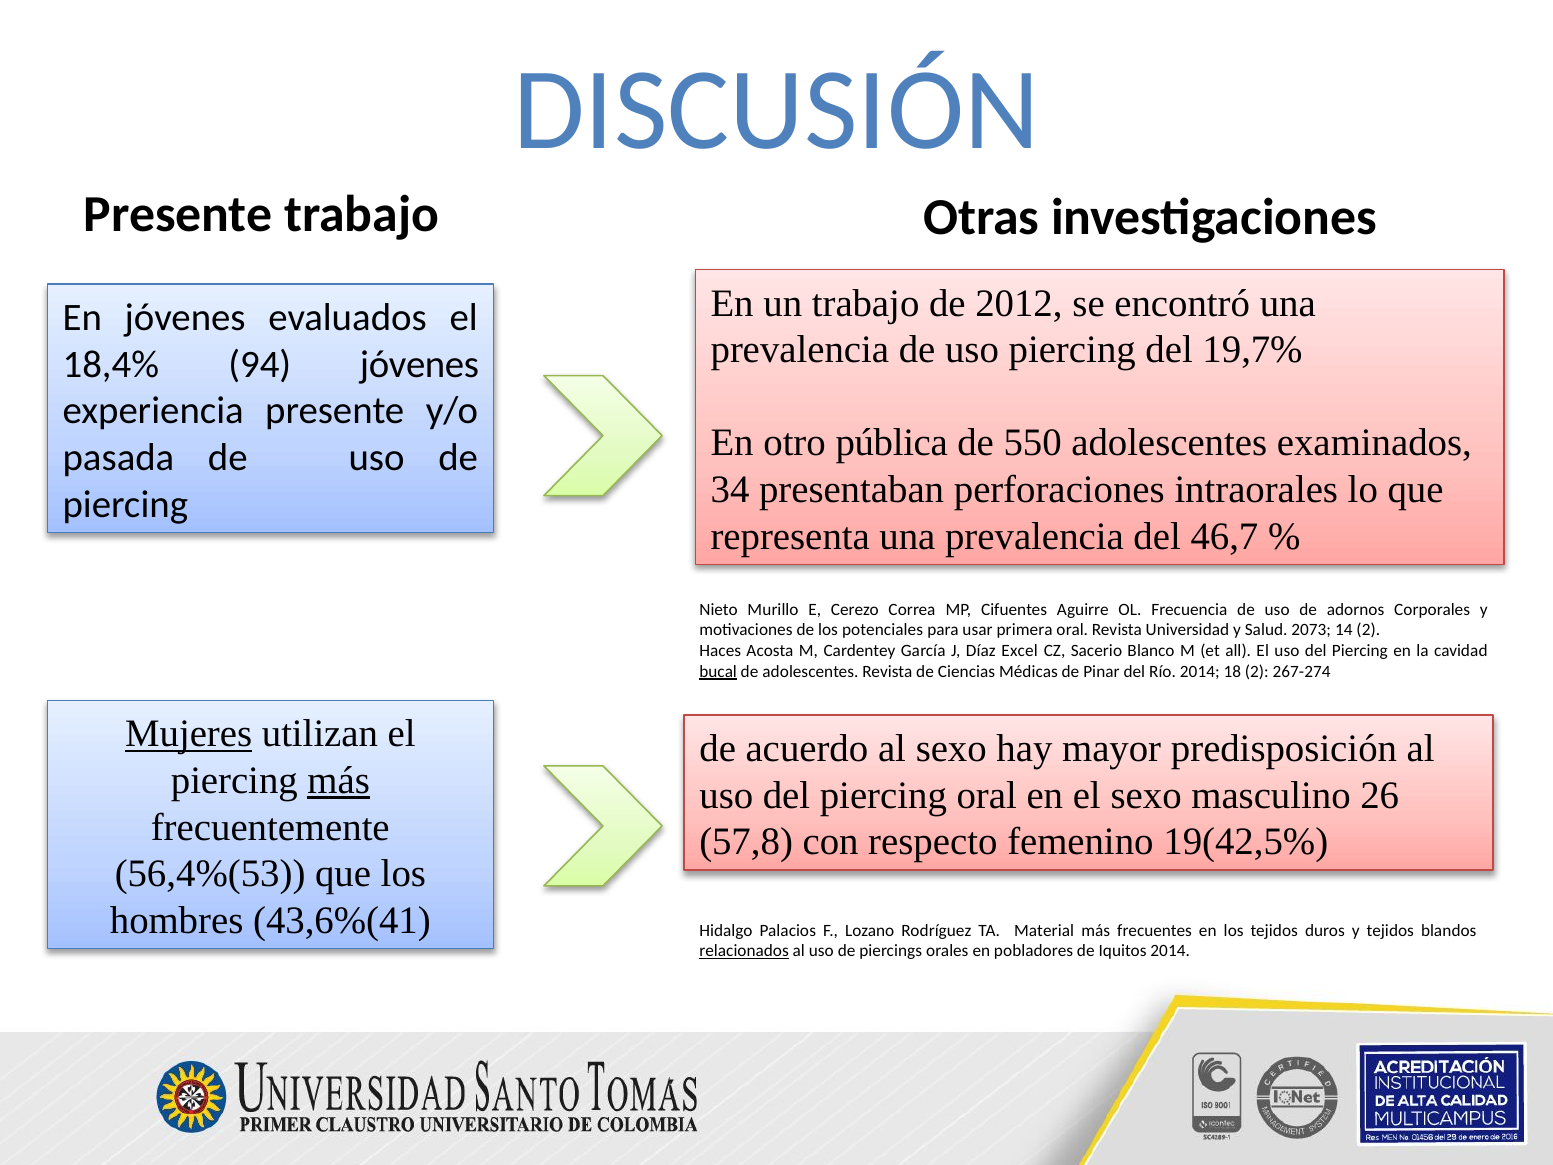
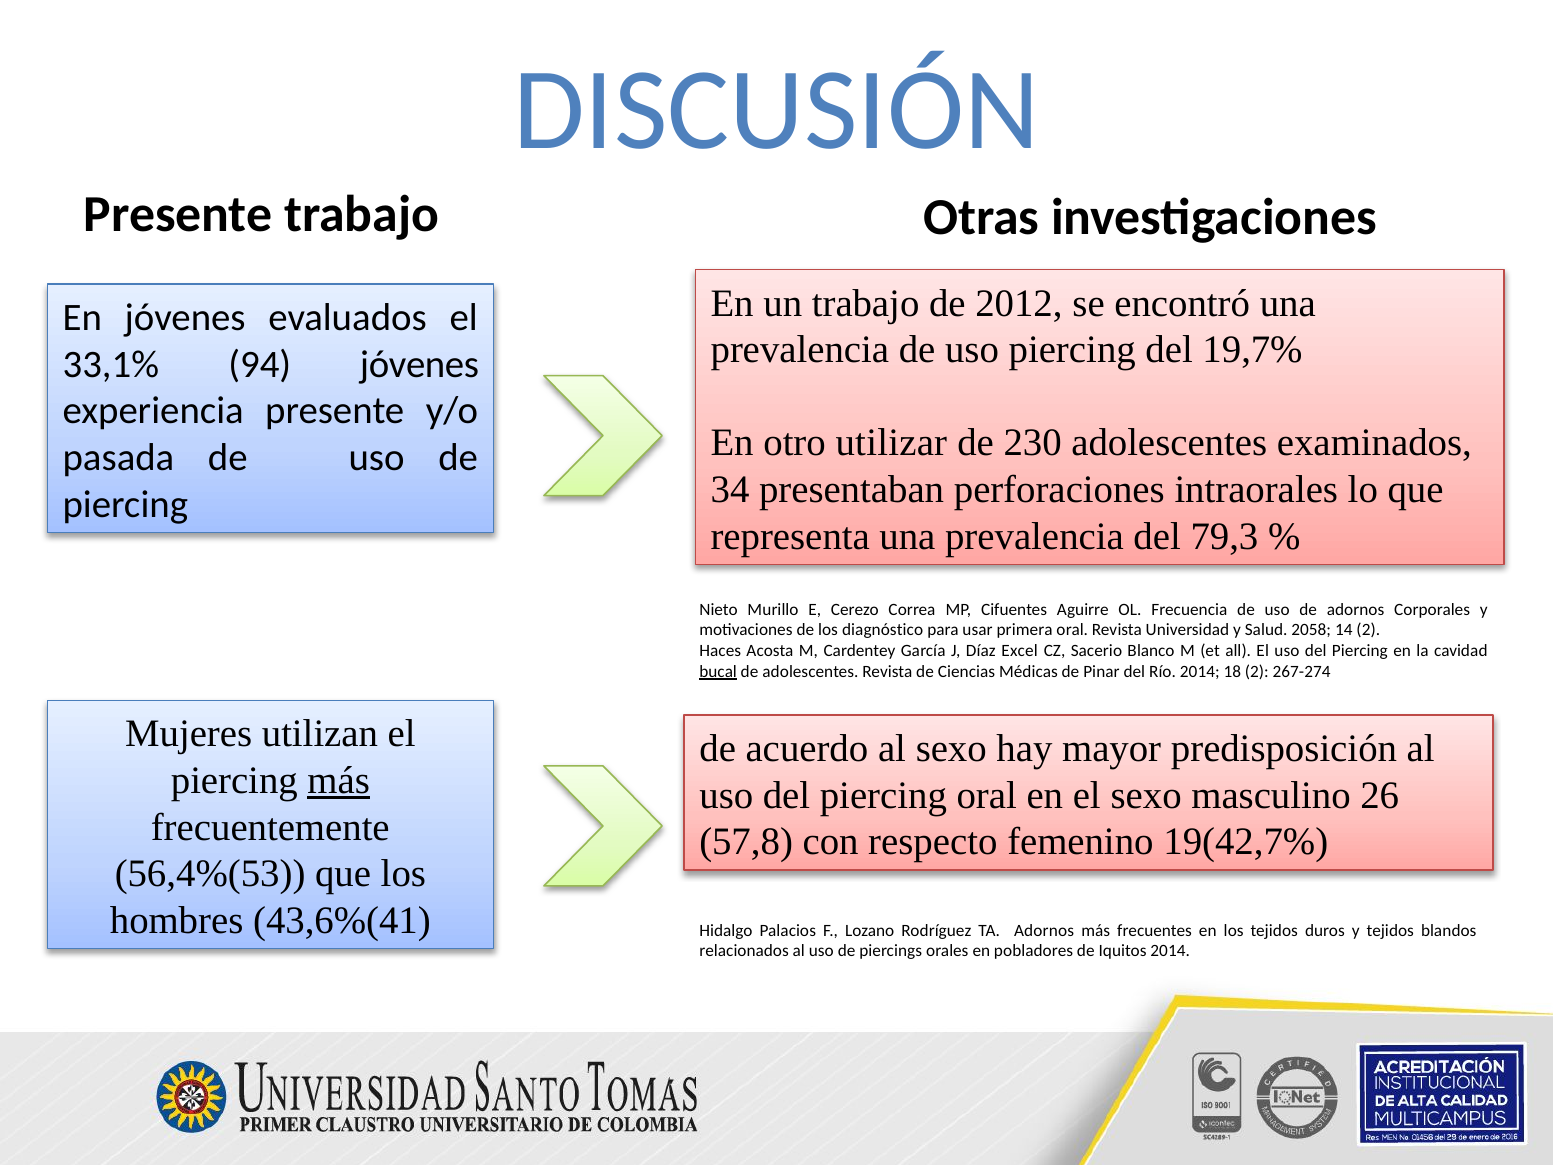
18,4%: 18,4% -> 33,1% (111, 364)
pública: pública -> utilizar (891, 443)
550: 550 -> 230 (1033, 443)
46,7: 46,7 -> 79,3 (1224, 536)
potenciales: potenciales -> diagnóstico (883, 630)
2073: 2073 -> 2058 (1311, 630)
Mujeres underline: present -> none (189, 734)
19(42,5%: 19(42,5% -> 19(42,7% (1246, 842)
TA Material: Material -> Adornos (1044, 930)
relacionados underline: present -> none (744, 951)
